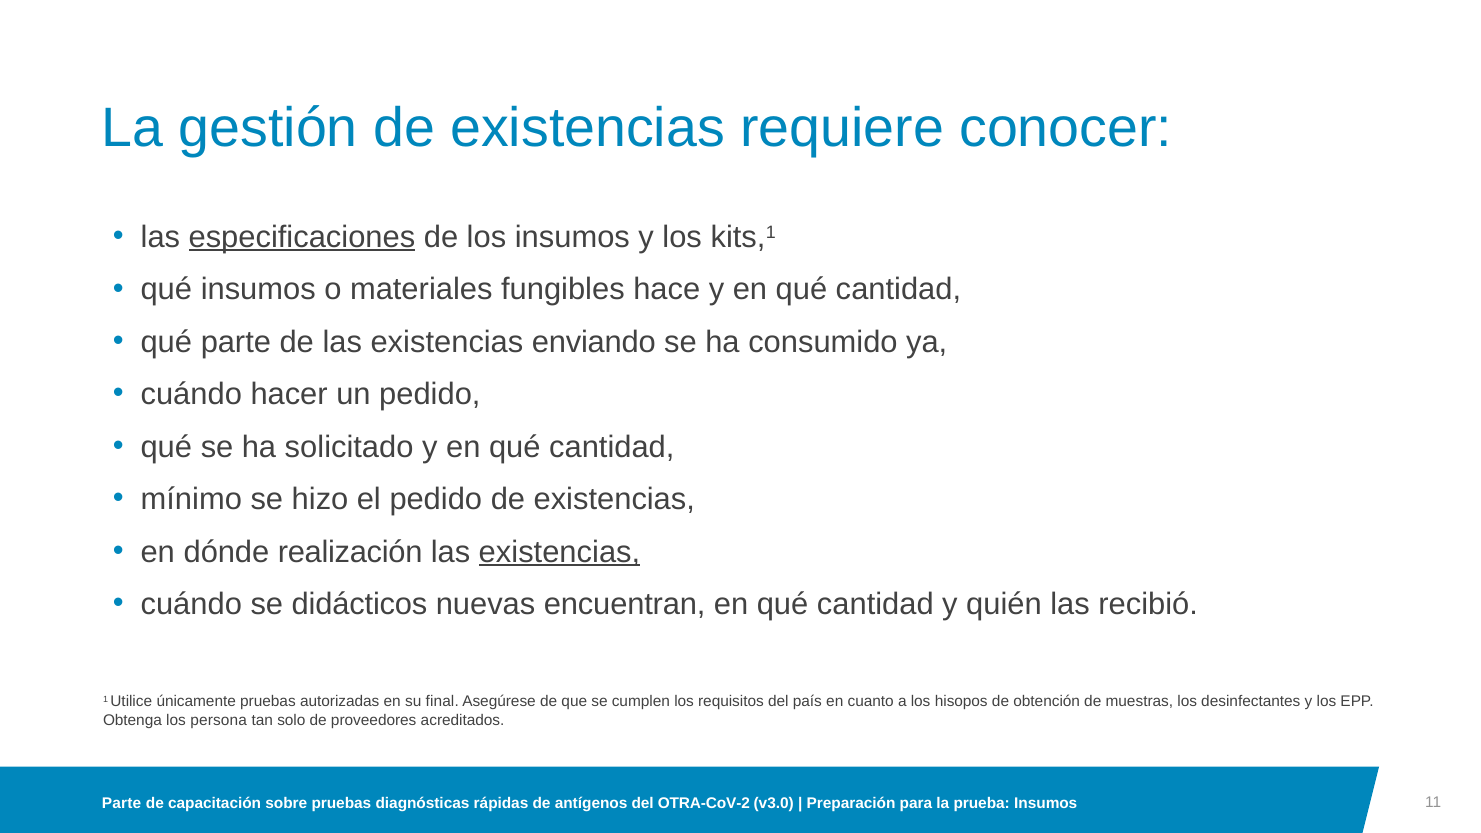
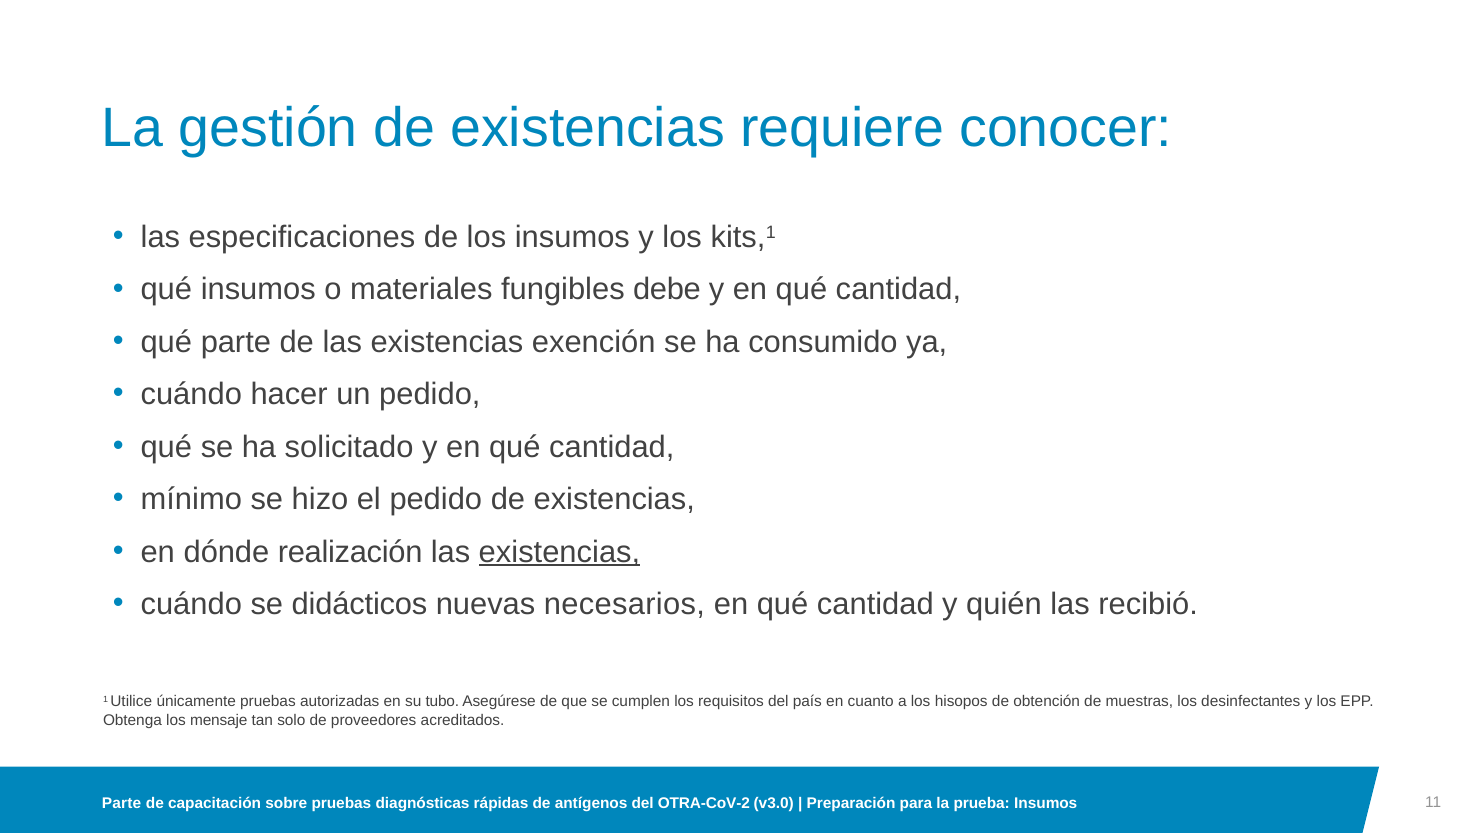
especificaciones underline: present -> none (302, 237)
hace: hace -> debe (667, 290)
enviando: enviando -> exención (594, 342)
encuentran: encuentran -> necesarios (624, 604)
final: final -> tubo (442, 702)
persona: persona -> mensaje (219, 720)
